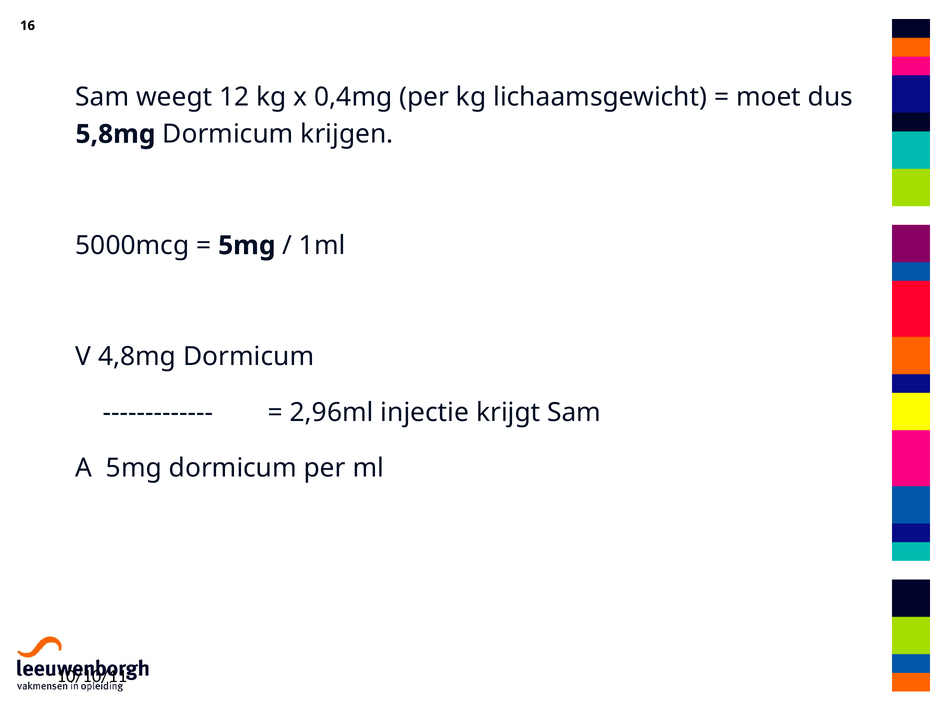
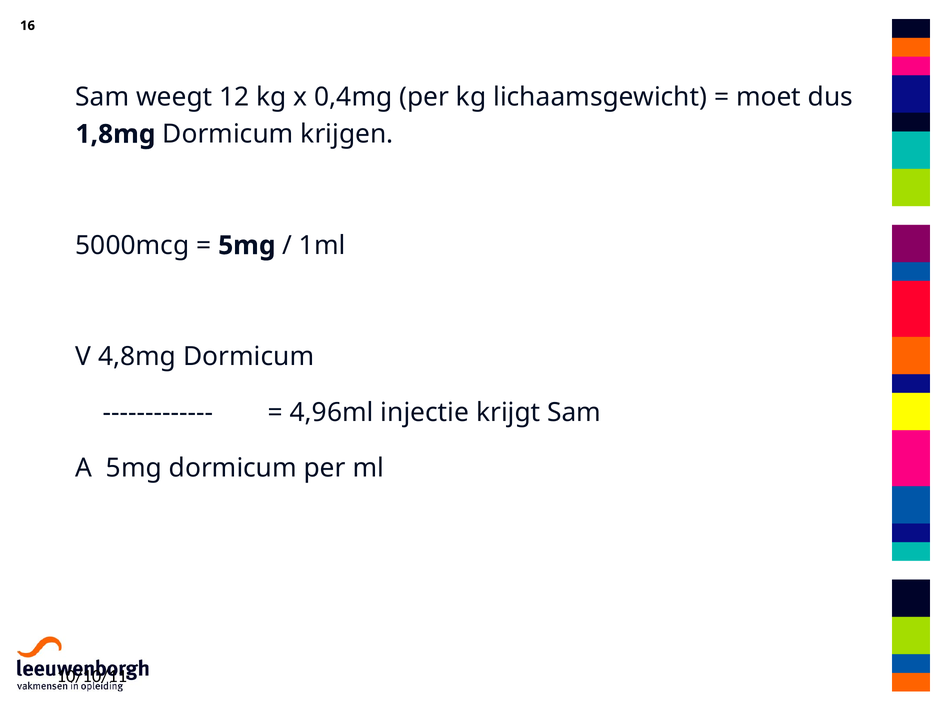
5,8mg: 5,8mg -> 1,8mg (115, 134)
2,96ml: 2,96ml -> 4,96ml (332, 412)
